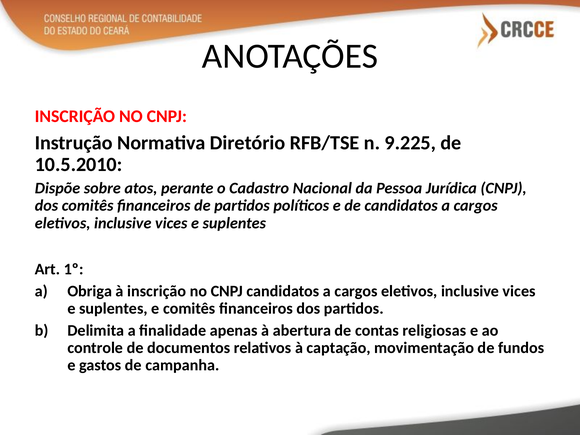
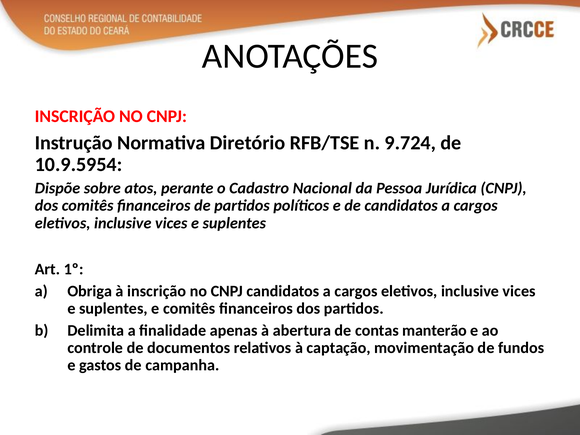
9.225: 9.225 -> 9.724 (410, 143)
10.5.2010: 10.5.2010 -> 10.9.5954 (79, 165)
religiosas: religiosas -> manterão (434, 331)
